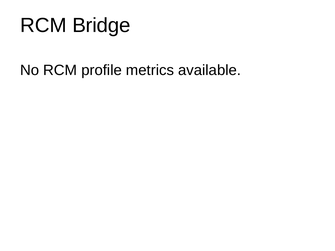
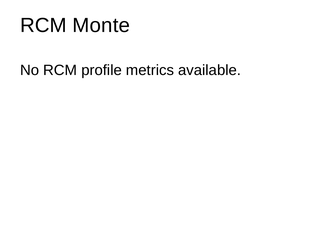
Bridge: Bridge -> Monte (101, 25)
